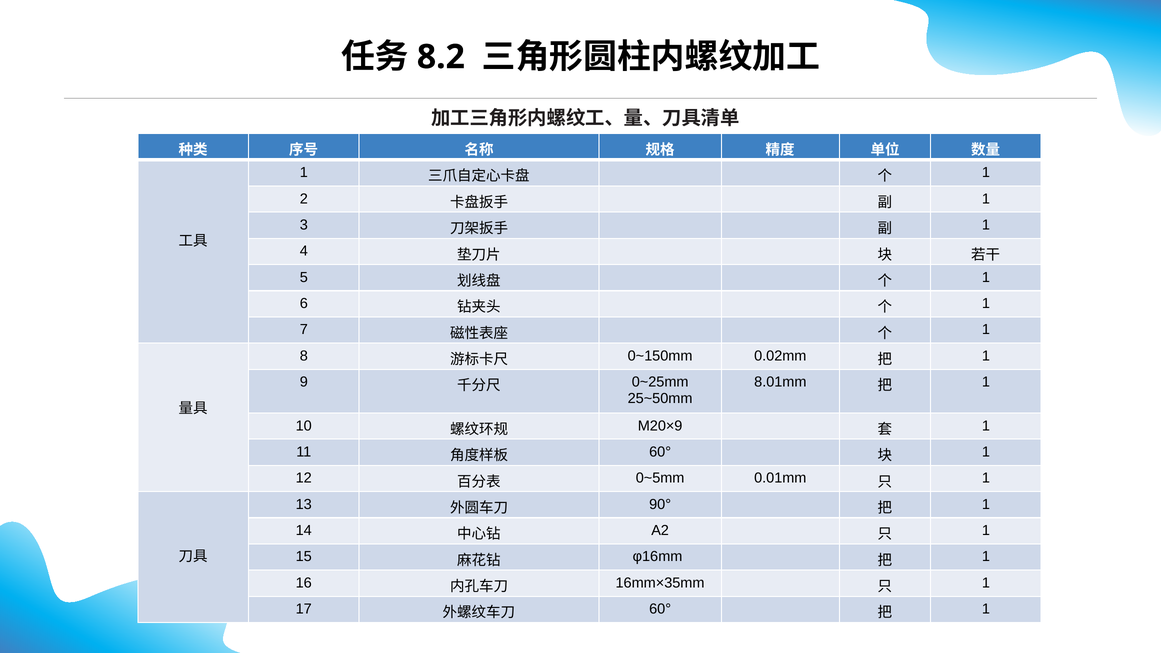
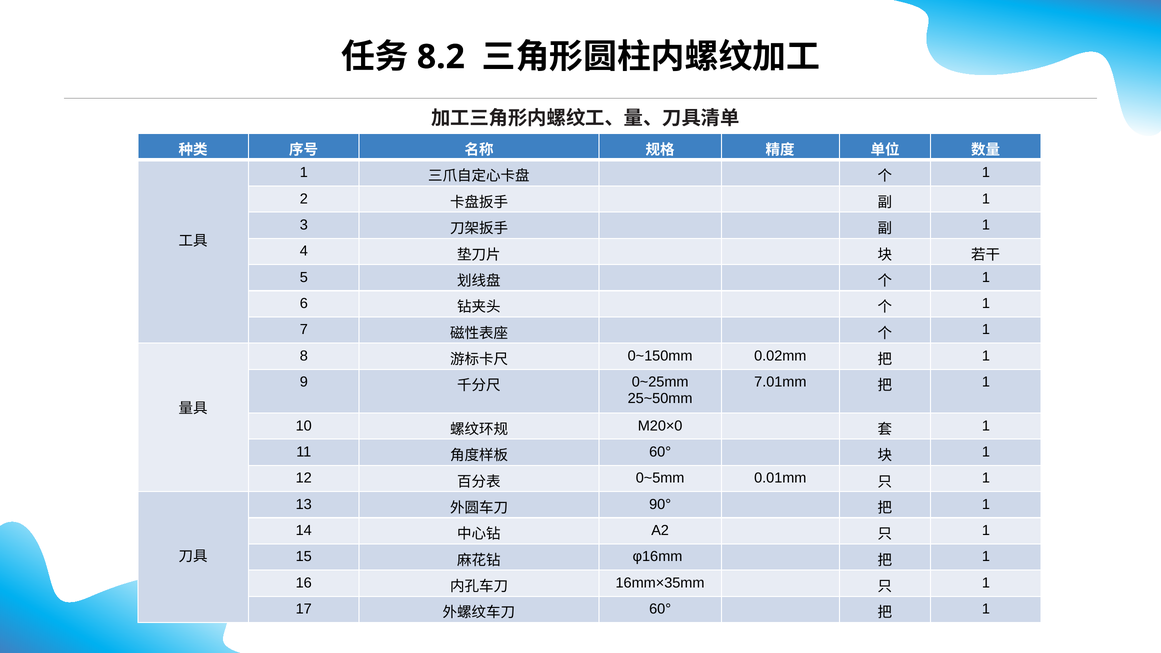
8.01mm: 8.01mm -> 7.01mm (780, 382)
M20×9: M20×9 -> M20×0 (660, 426)
